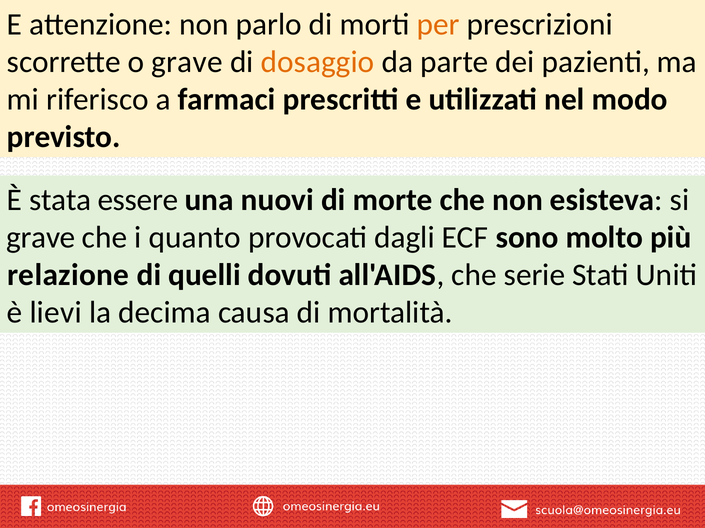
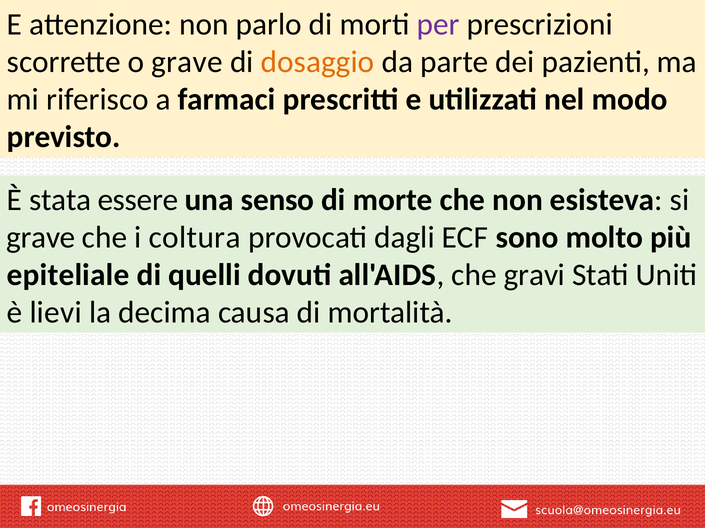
per colour: orange -> purple (438, 24)
nuovi: nuovi -> senso (278, 200)
quanto: quanto -> coltura (195, 238)
relazione: relazione -> epiteliale (68, 275)
serie: serie -> gravi (535, 275)
